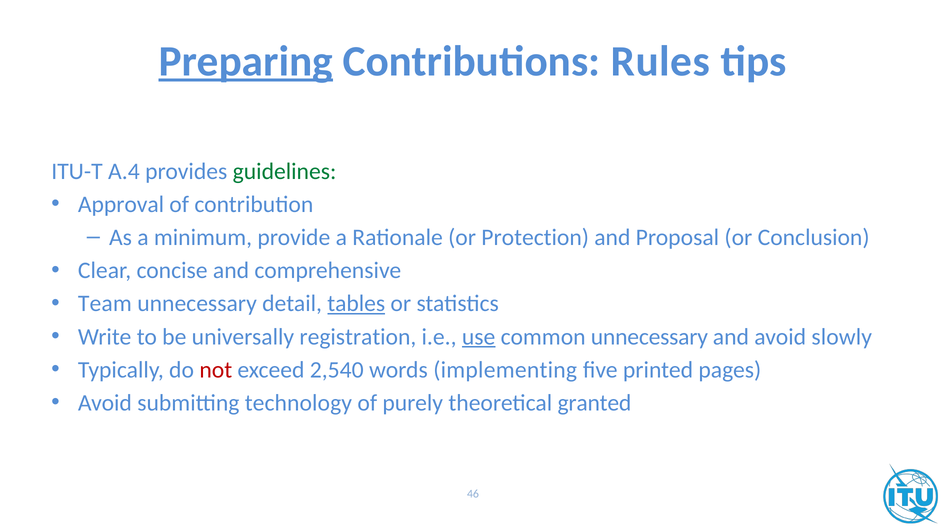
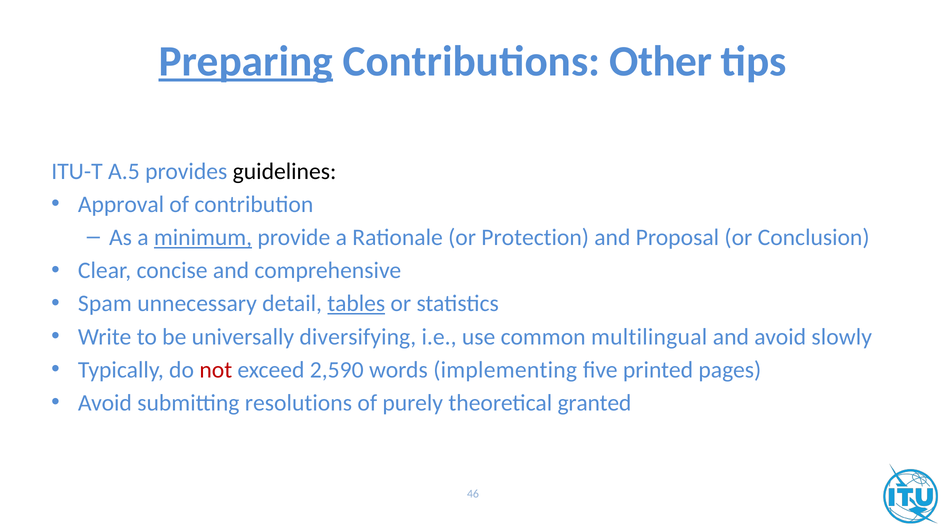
Rules: Rules -> Other (661, 61)
A.4: A.4 -> A.5 (124, 171)
guidelines colour: green -> black (285, 171)
minimum underline: none -> present (203, 237)
Team: Team -> Spam (105, 304)
registration: registration -> diversifying (358, 337)
use underline: present -> none (479, 337)
common unnecessary: unnecessary -> multilingual (649, 337)
2,540: 2,540 -> 2,590 (337, 370)
technology: technology -> resolutions (298, 403)
